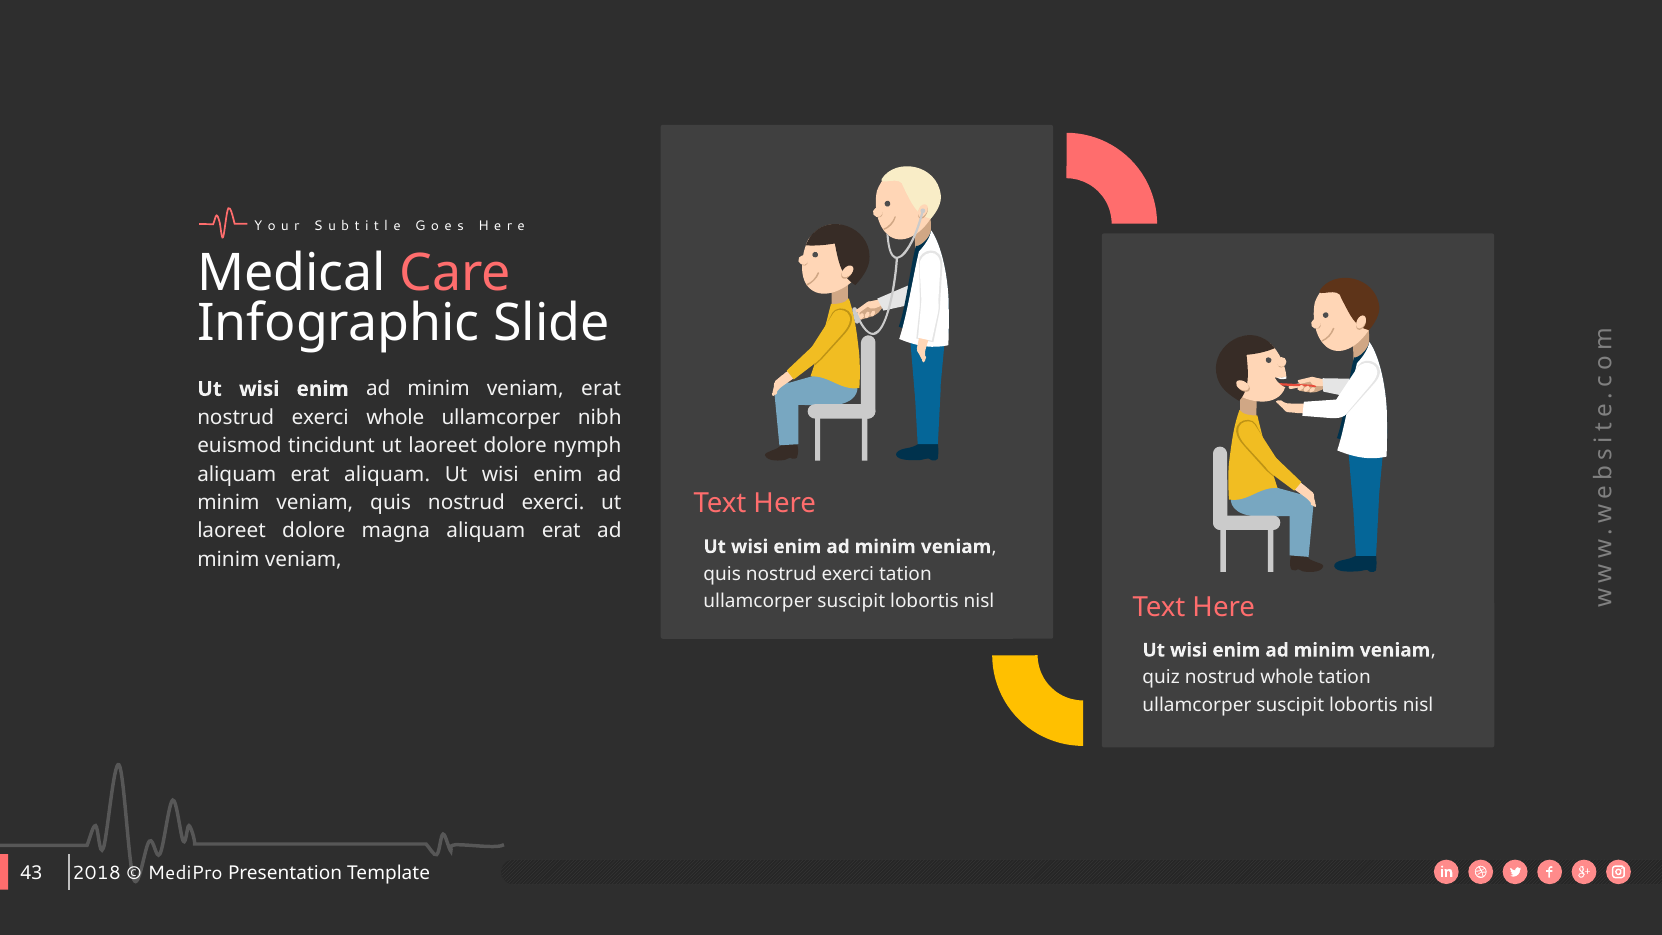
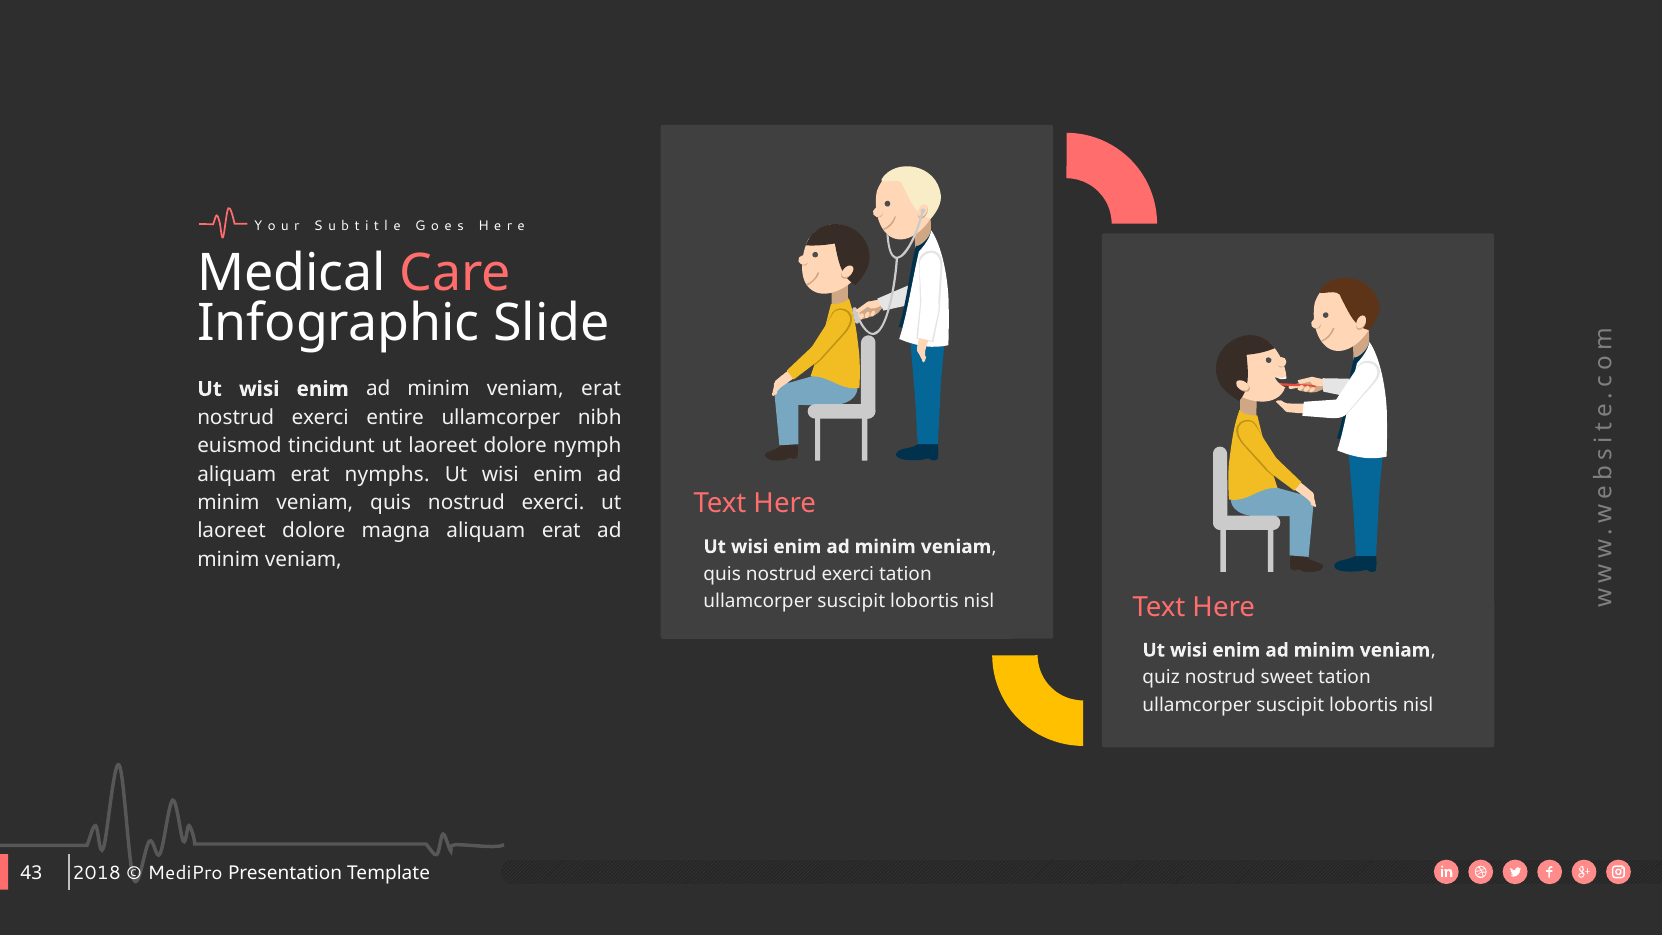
exerci whole: whole -> entire (395, 417)
erat aliquam: aliquam -> nymphs (387, 474)
nostrud whole: whole -> sweet (1287, 678)
